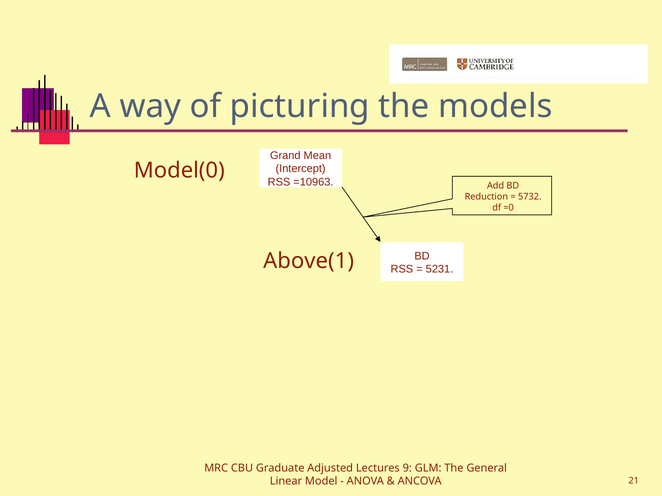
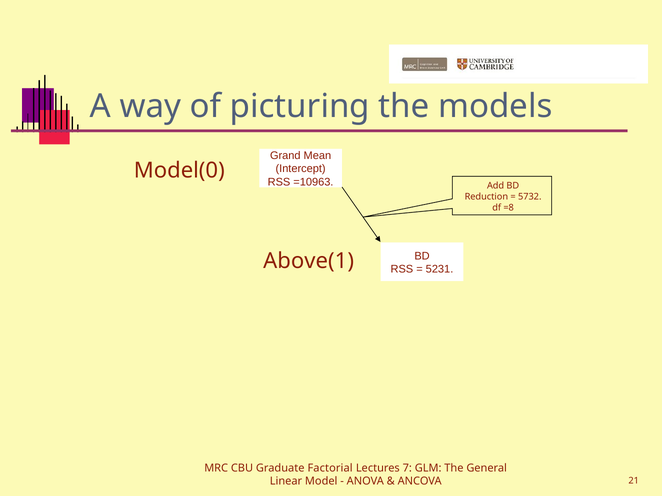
=0: =0 -> =8 (509, 208)
Adjusted: Adjusted -> Factorial (330, 469)
9: 9 -> 7 (407, 469)
